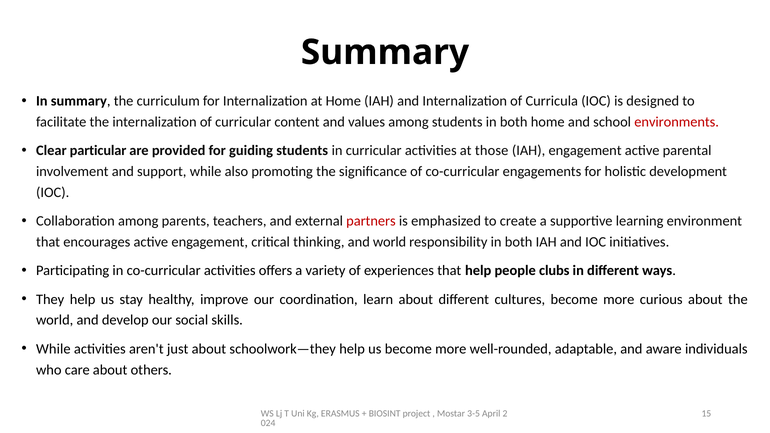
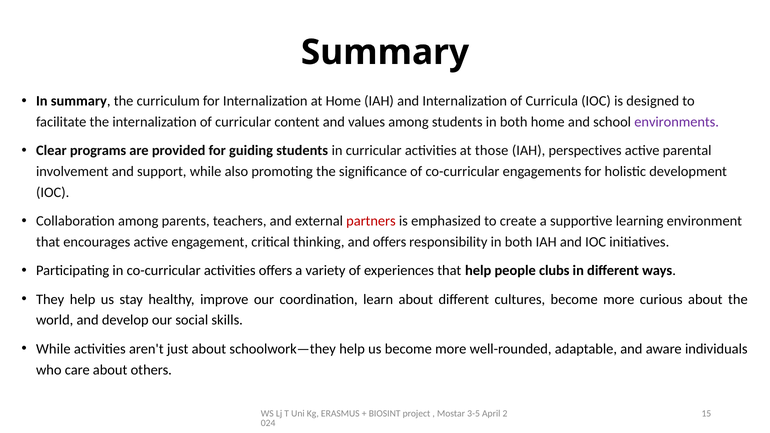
environments colour: red -> purple (677, 122)
particular: particular -> programs (98, 151)
IAH engagement: engagement -> perspectives (585, 151)
and world: world -> offers (390, 242)
